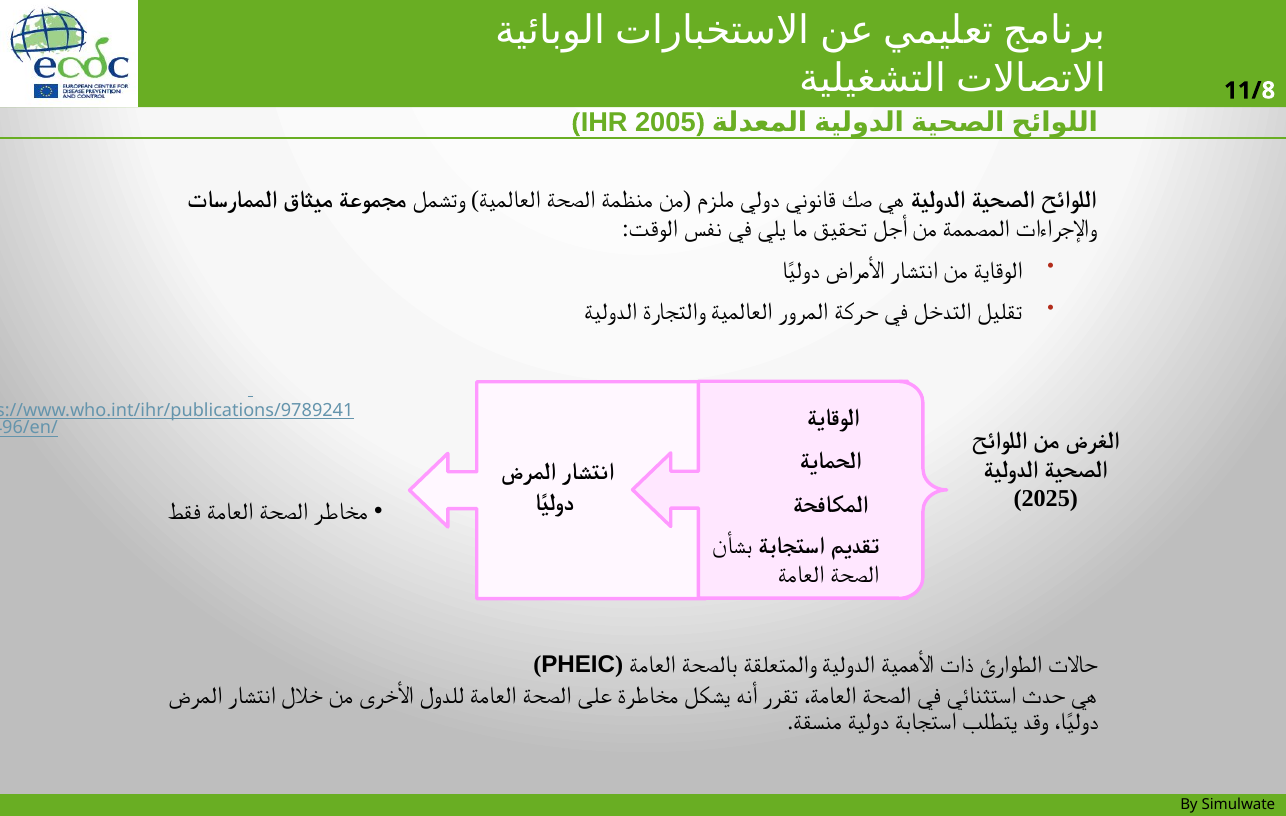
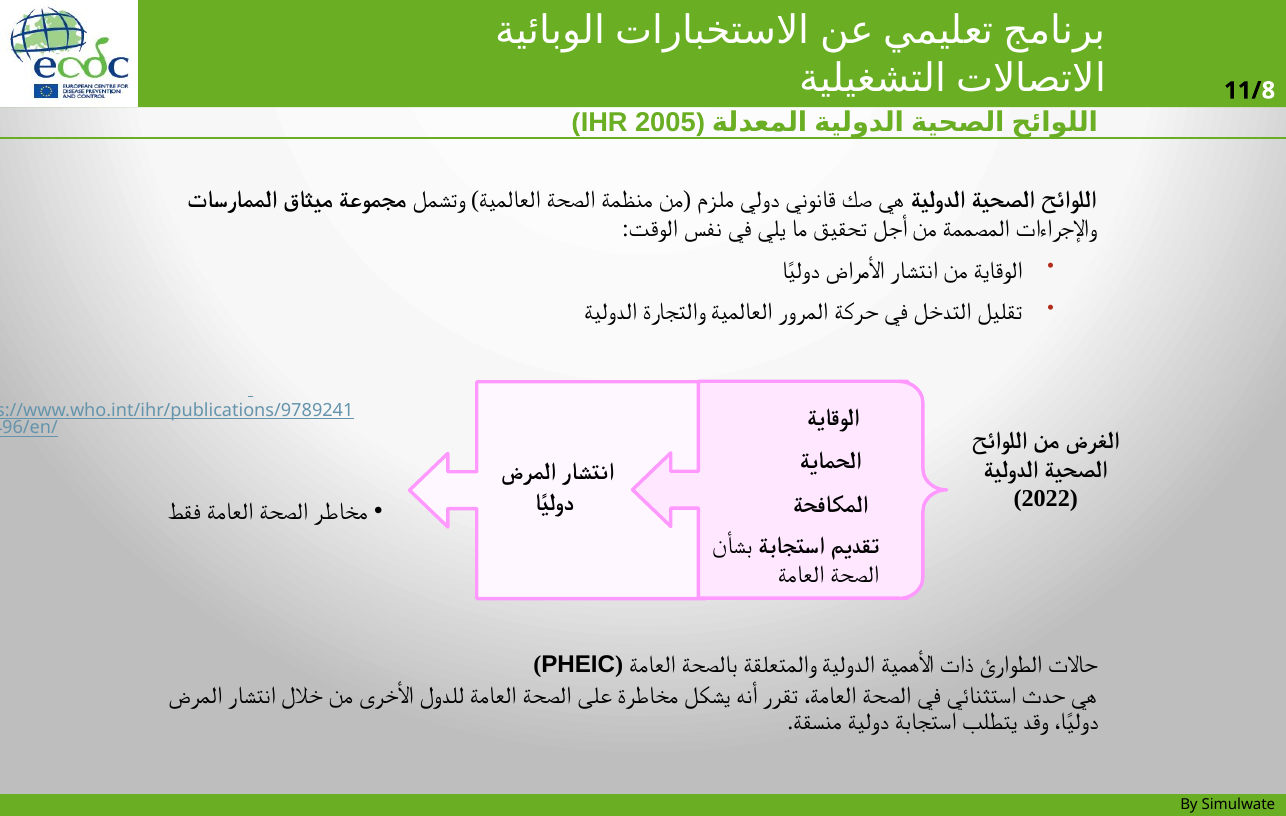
2025: 2025 -> 2022 (1046, 499)
